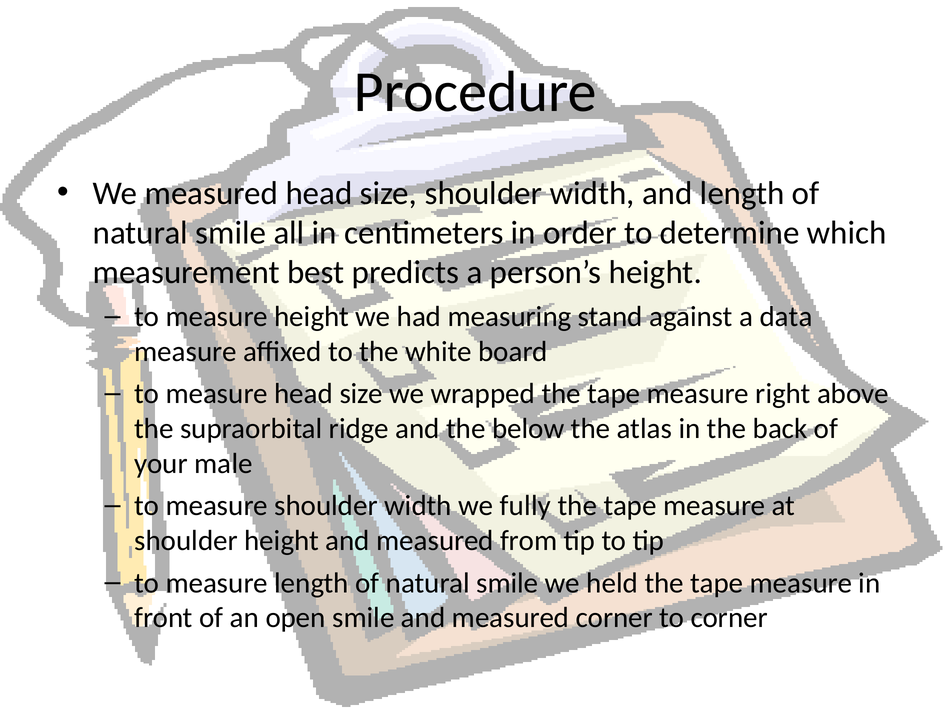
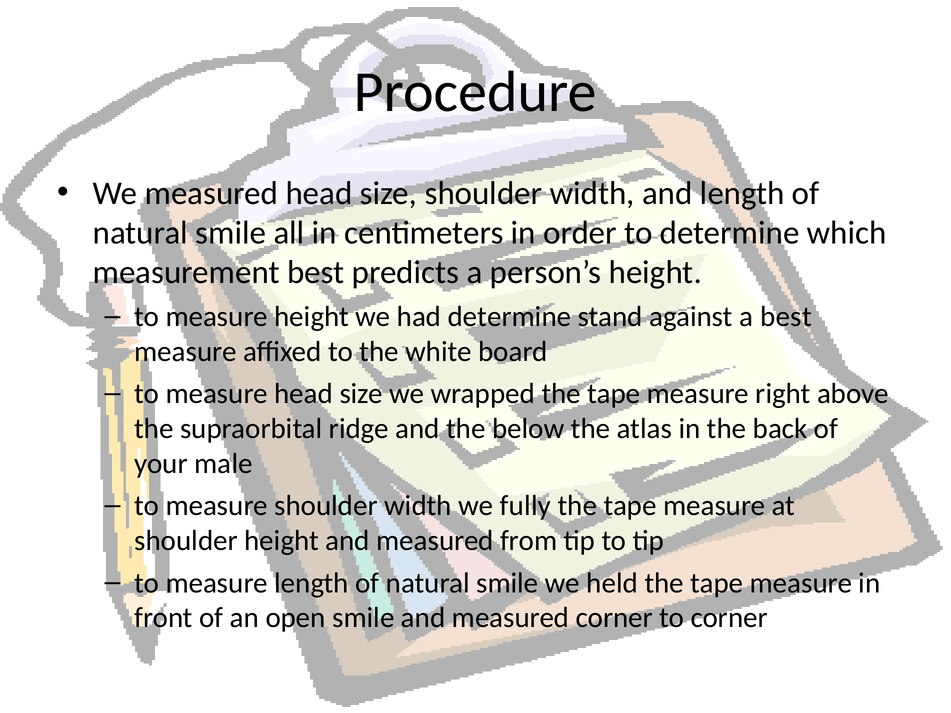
had measuring: measuring -> determine (510, 317)
a data: data -> best (786, 317)
